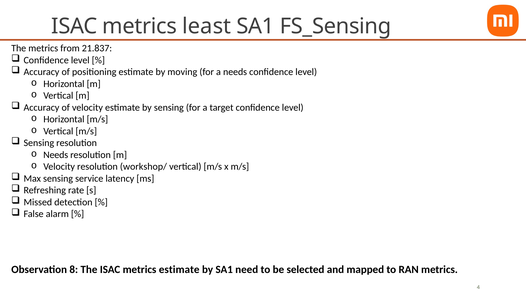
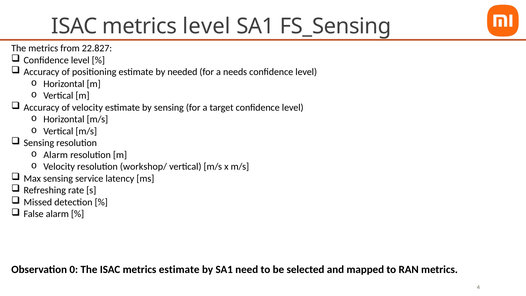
metrics least: least -> level (207, 26)
21.837: 21.837 -> 22.827 (97, 48)
moving: moving -> needed (182, 72)
Needs: Needs -> Alarm (56, 155)
8: 8 -> 0 (74, 269)
